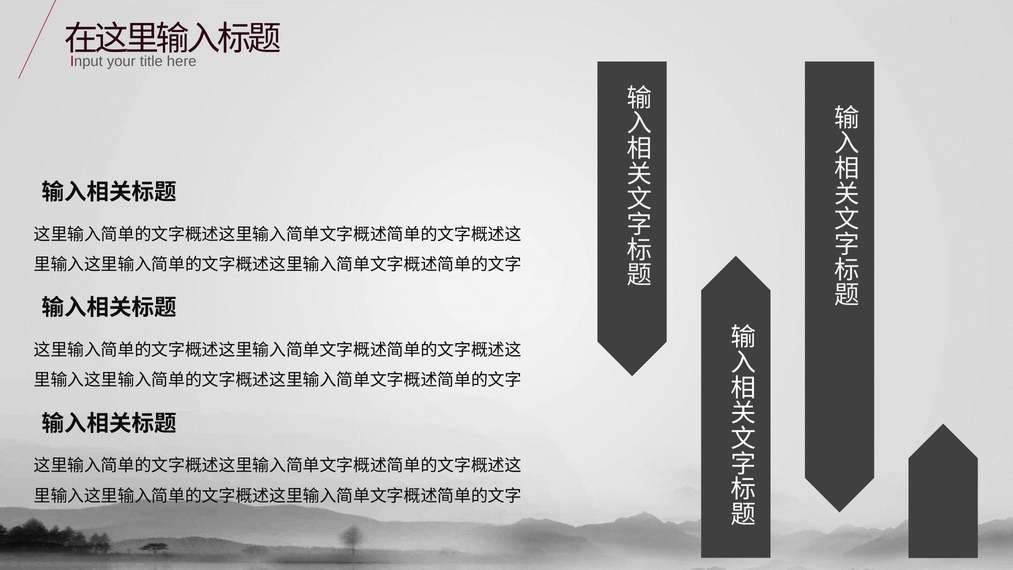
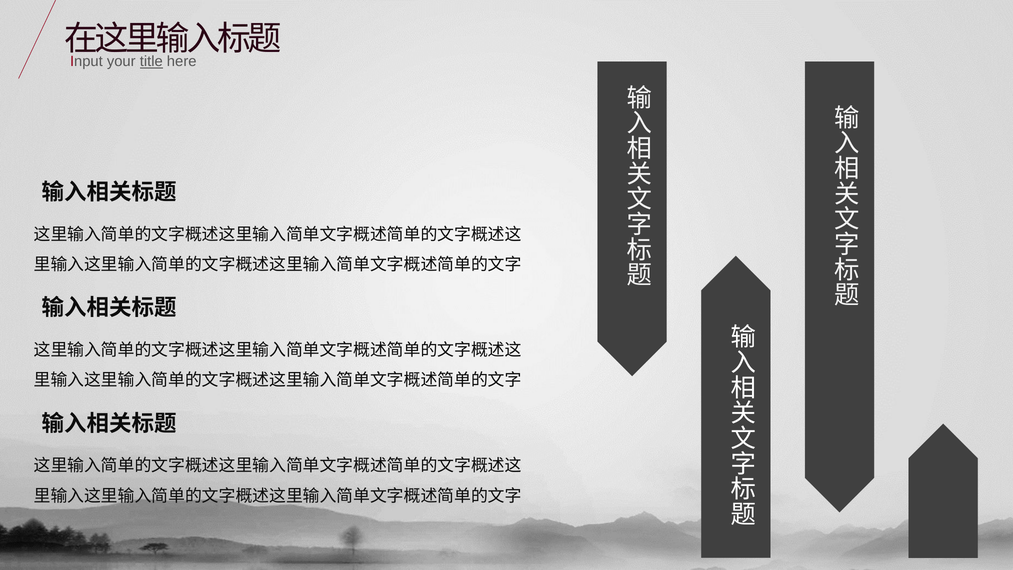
title underline: none -> present (151, 61)
